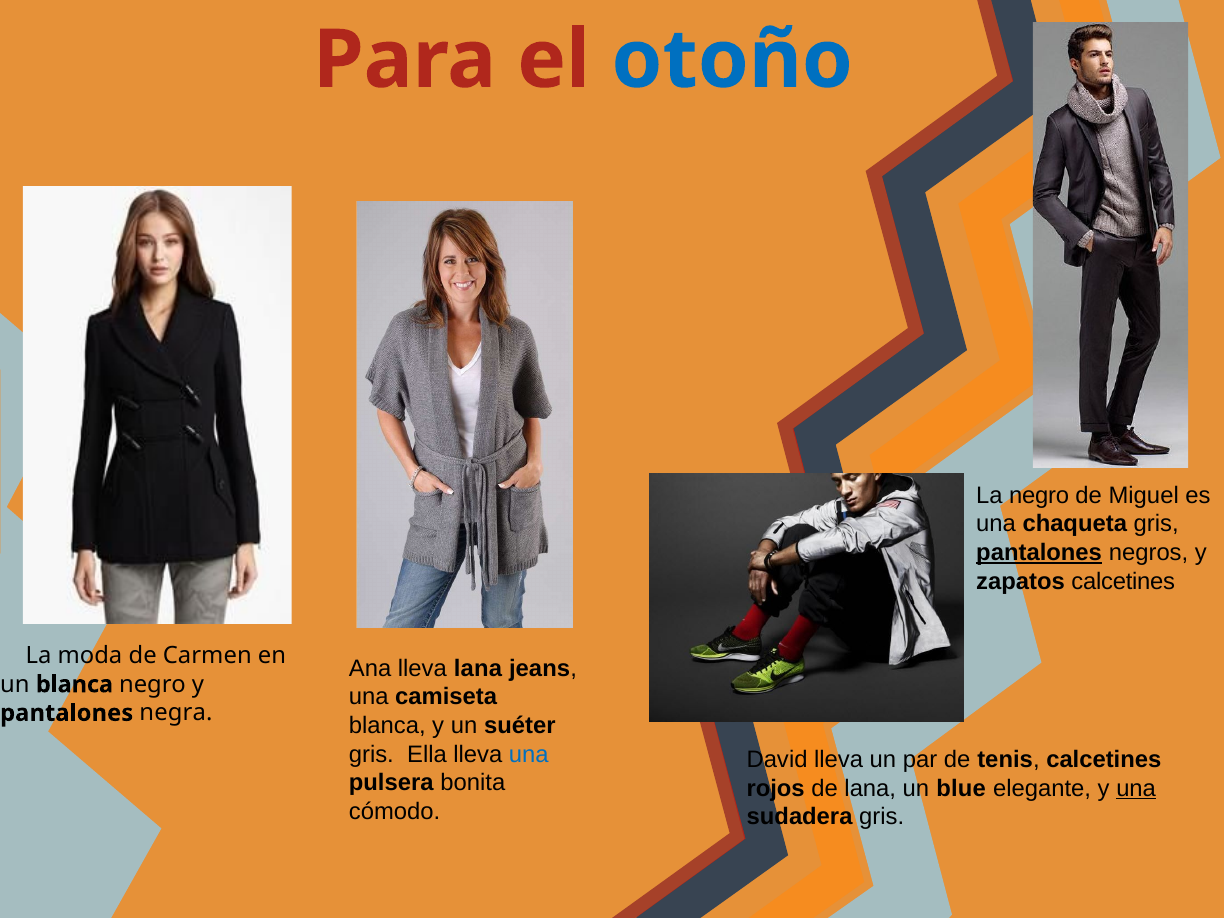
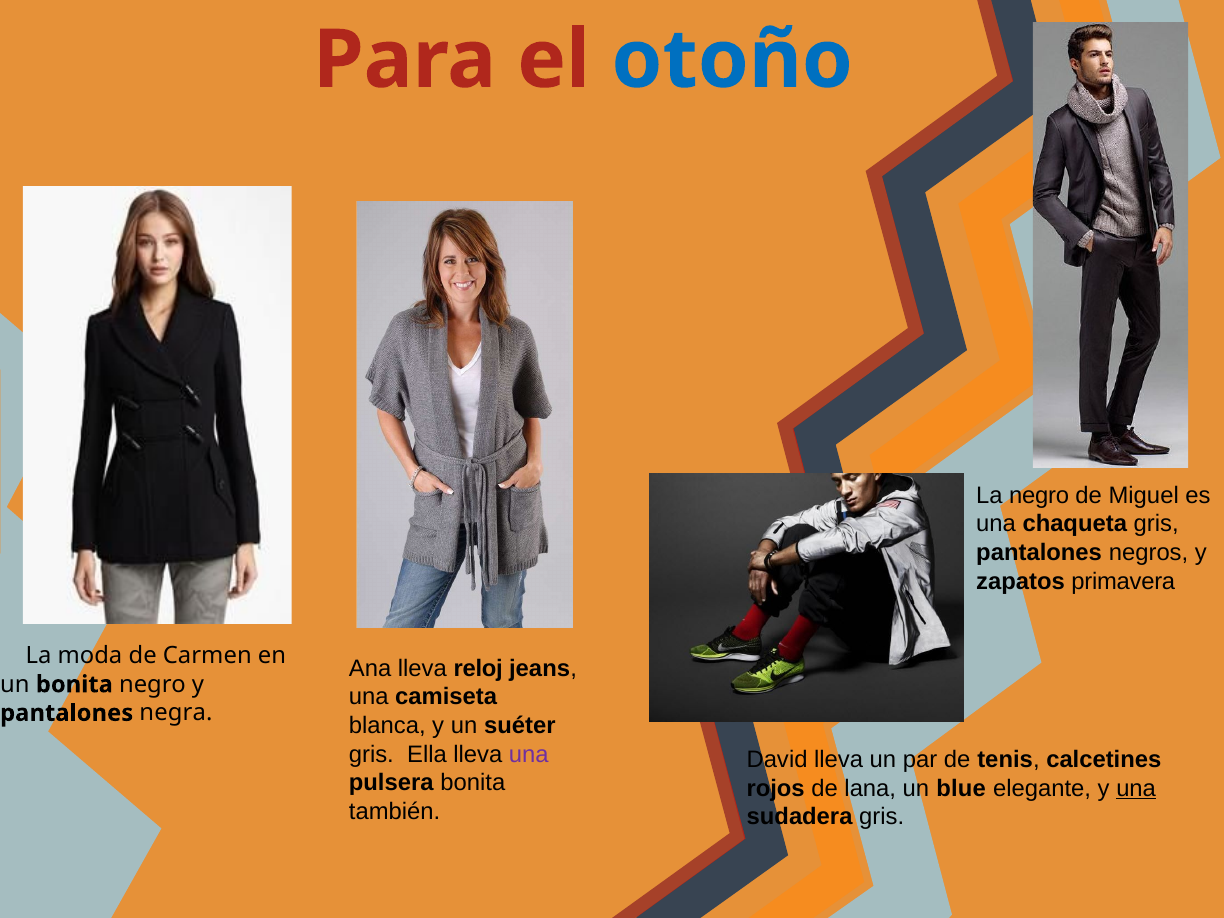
pantalones underline: present -> none (1039, 553)
zapatos calcetines: calcetines -> primavera (1123, 581)
lleva lana: lana -> reloj (478, 668)
un blanca: blanca -> bonita (74, 684)
una colour: blue -> purple (529, 754)
cómodo: cómodo -> también (395, 811)
